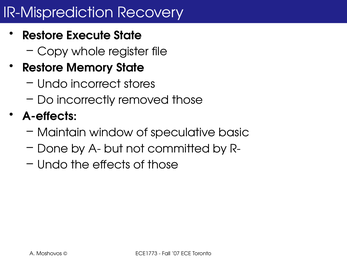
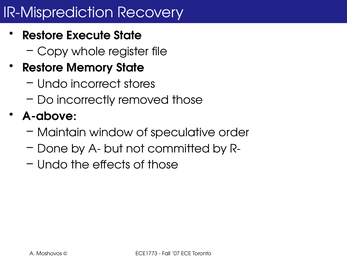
A-effects: A-effects -> A-above (49, 116)
basic: basic -> order (234, 133)
